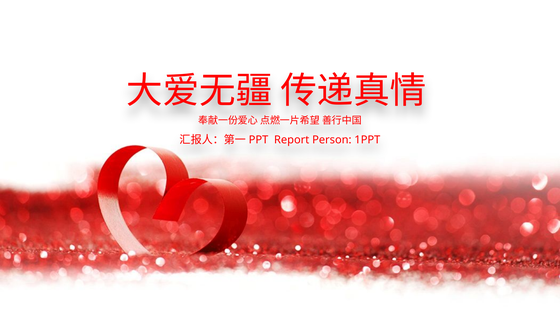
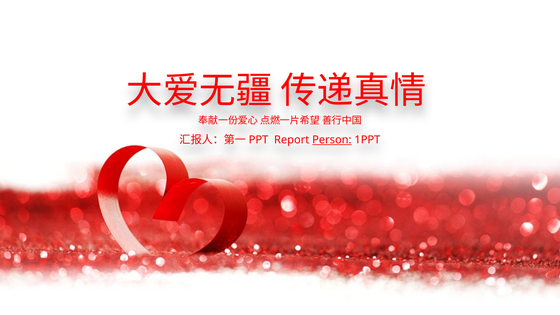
Person underline: none -> present (332, 140)
